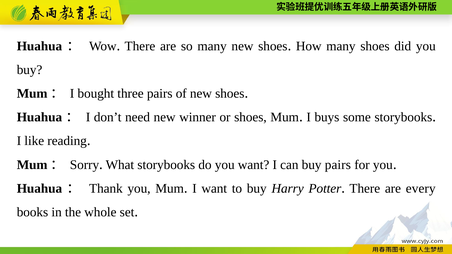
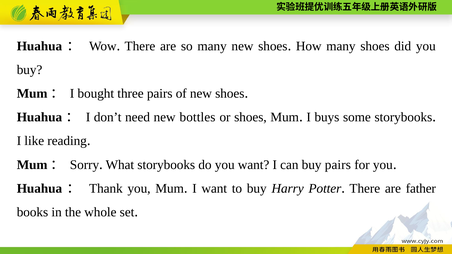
winner: winner -> bottles (197, 117)
every: every -> father (421, 189)
